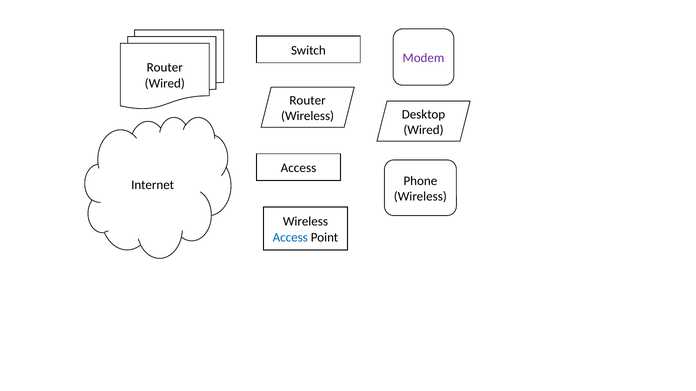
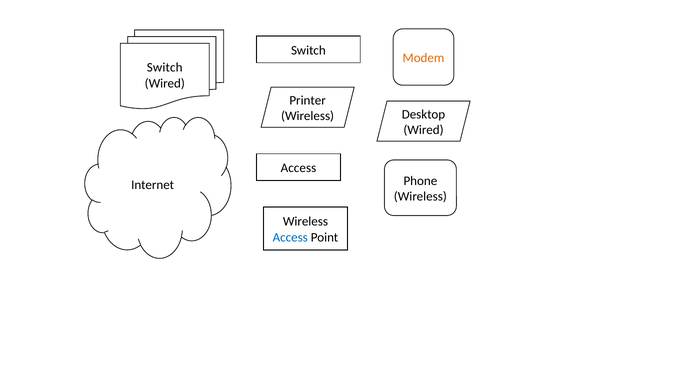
Modem colour: purple -> orange (423, 58)
Router: Router -> Switch (165, 68)
Router: Router -> Printer (308, 100)
